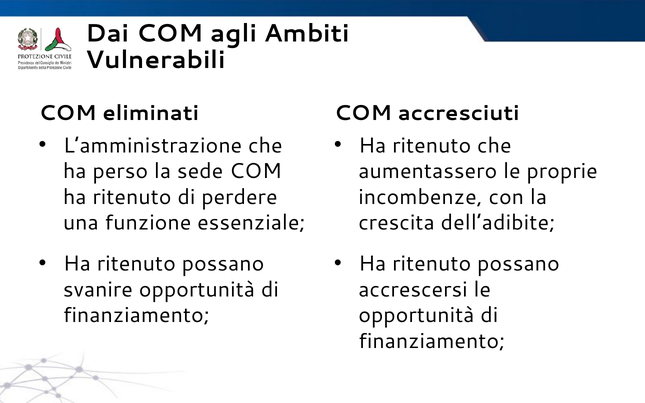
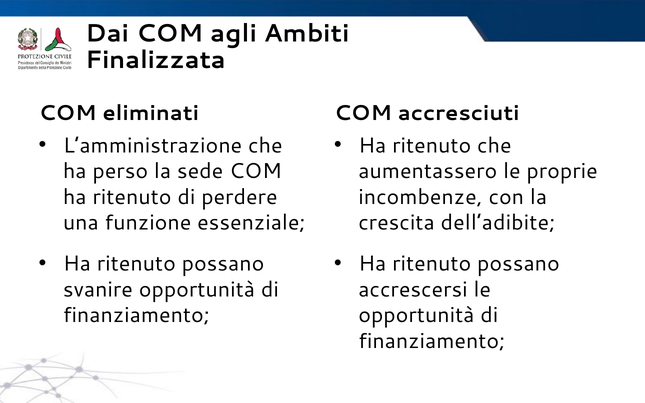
Vulnerabili: Vulnerabili -> Finalizzata (155, 60)
